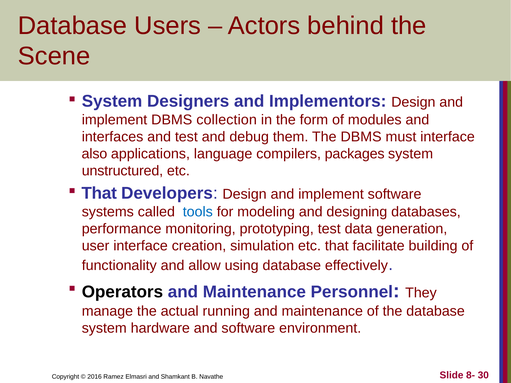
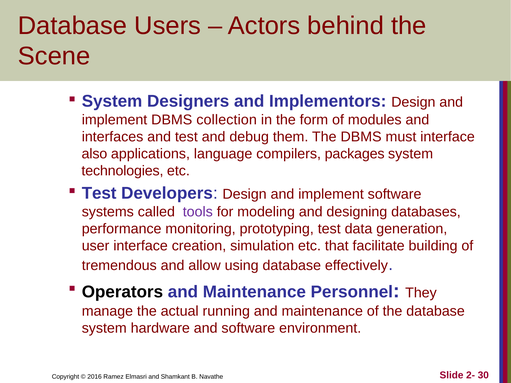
unstructured: unstructured -> technologies (122, 171)
That: That -> Test (99, 193)
tools colour: blue -> purple (198, 212)
functionality: functionality -> tremendous (119, 266)
8-: 8- -> 2- (471, 375)
